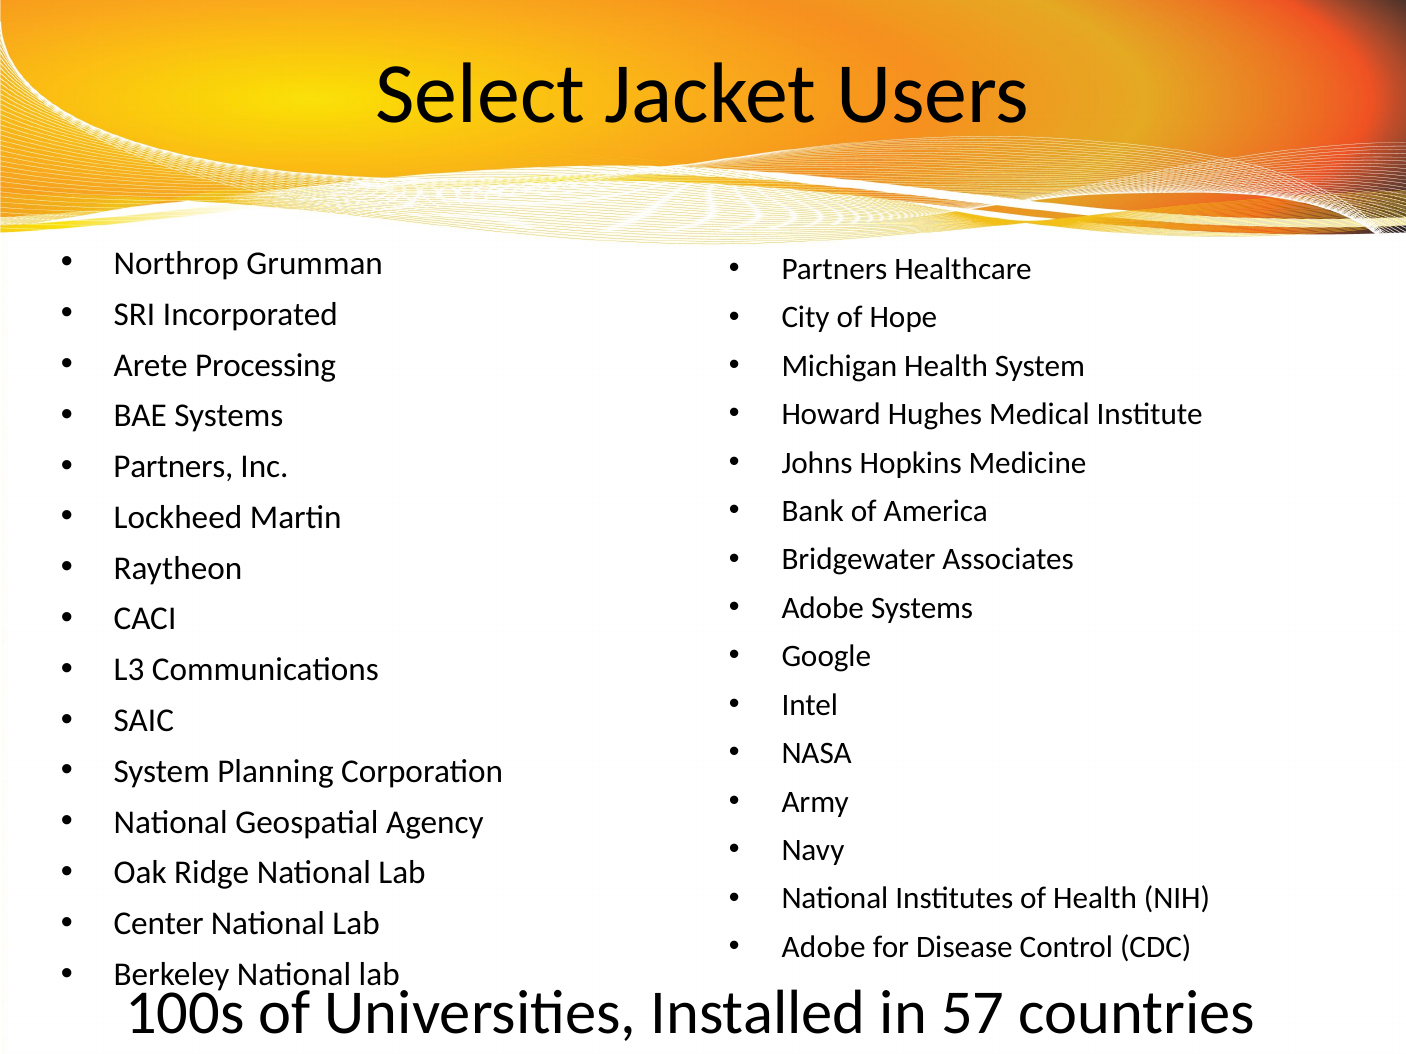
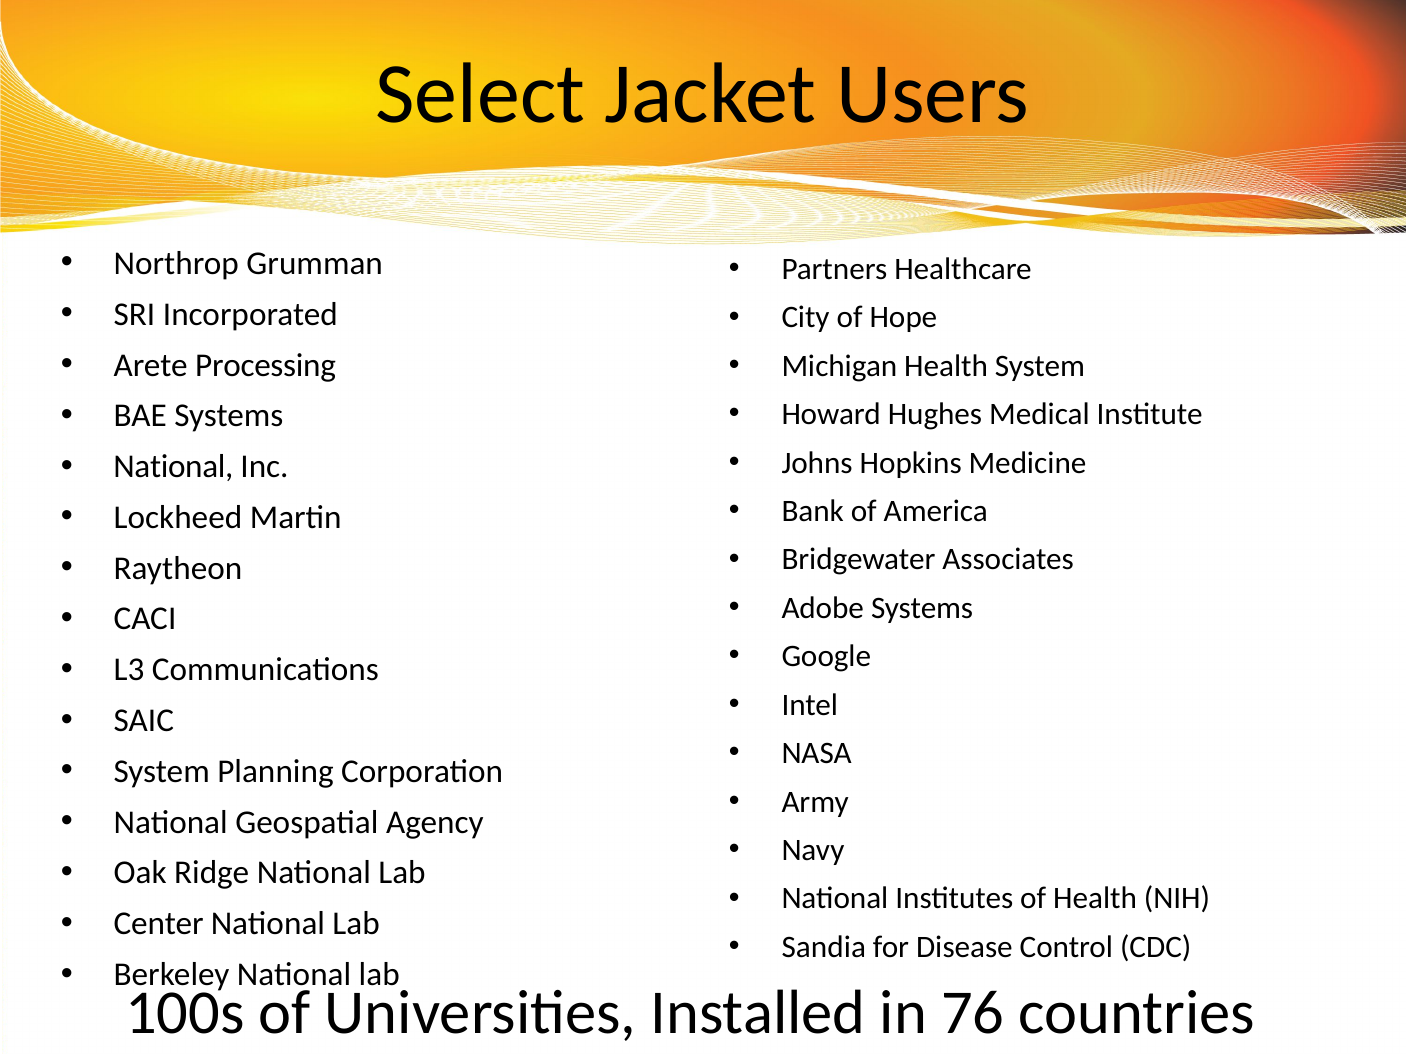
Partners: Partners -> National (173, 467)
Adobe: Adobe -> Sandia (824, 947)
57: 57 -> 76 (973, 1013)
